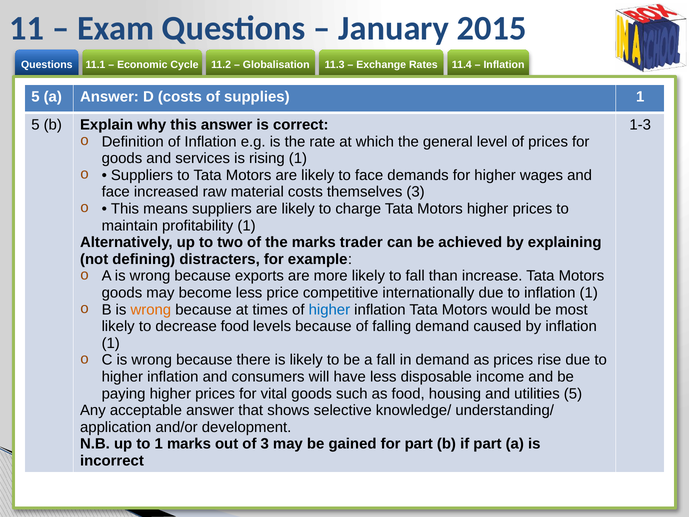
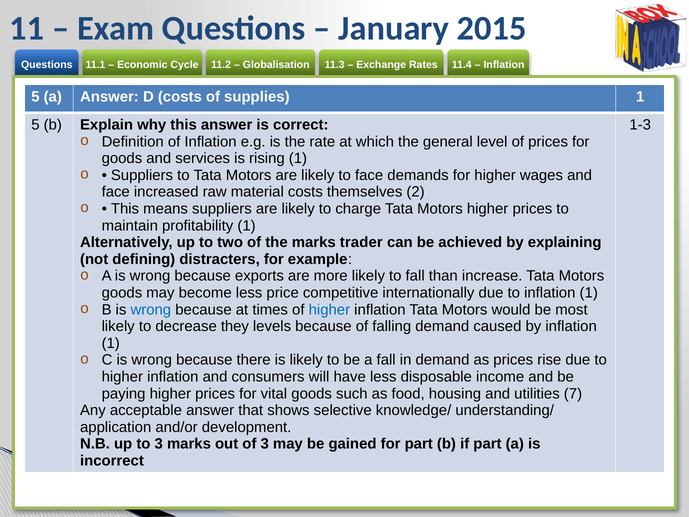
themselves 3: 3 -> 2 (416, 192)
wrong colour: orange -> blue (151, 309)
decrease food: food -> they (235, 326)
utilities 5: 5 -> 7 (573, 393)
to 1: 1 -> 3 (159, 444)
